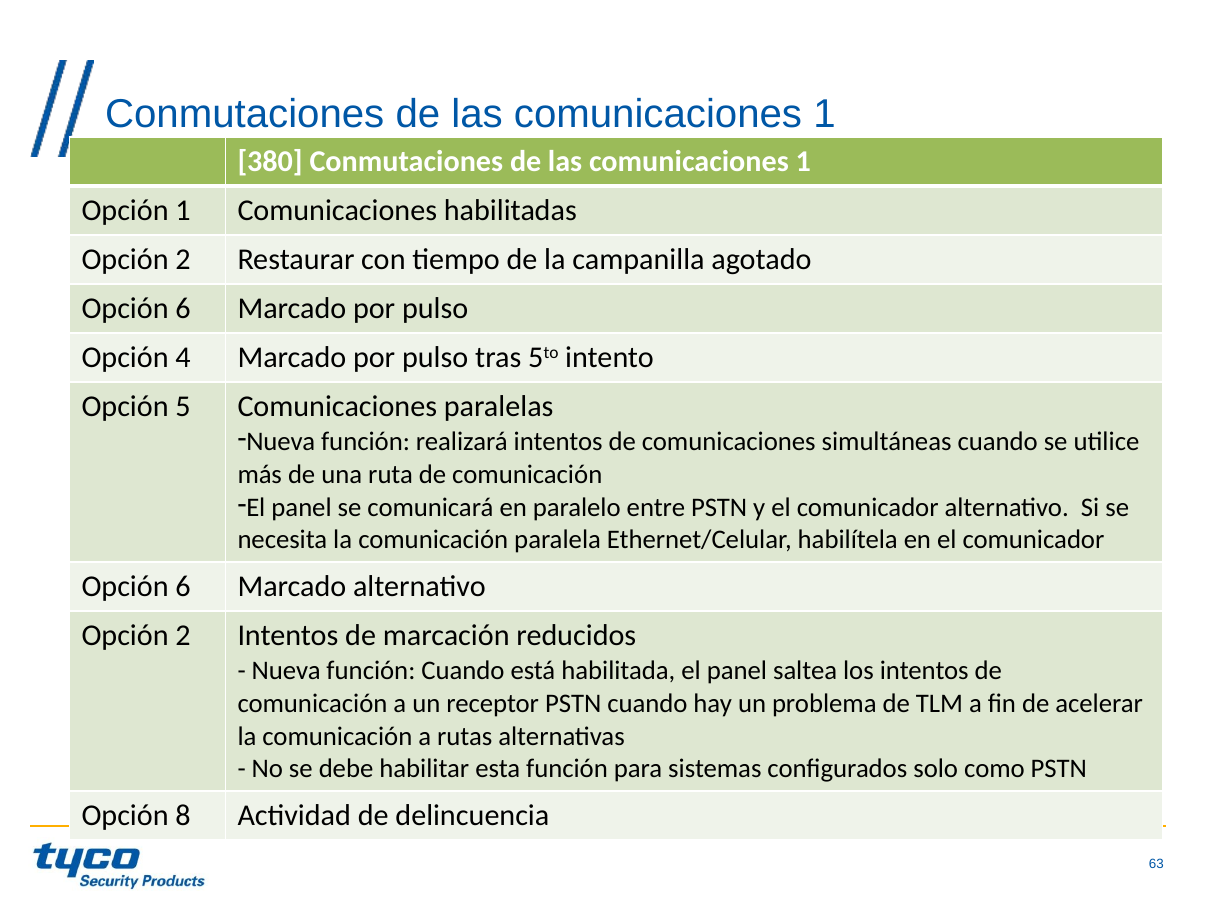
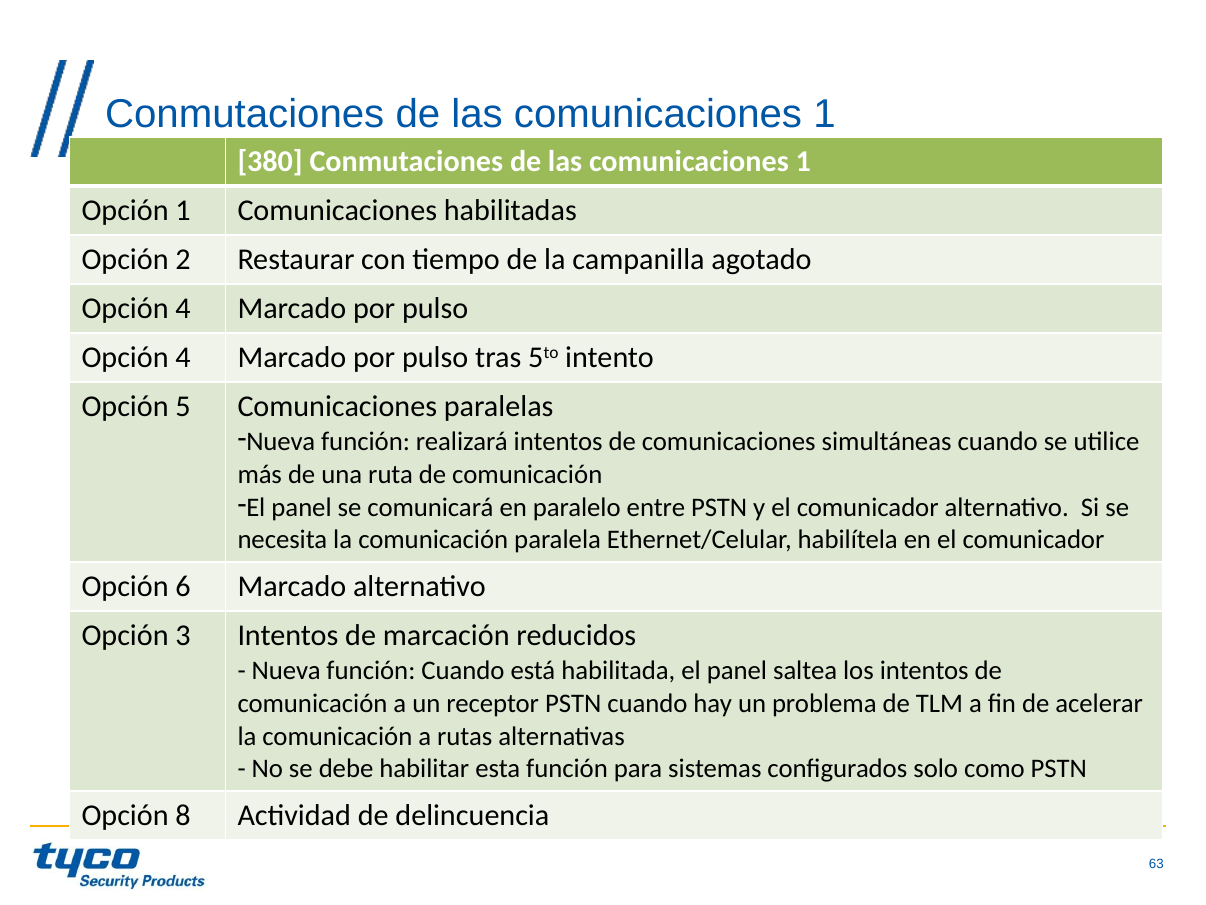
6: 6 -> 4 (183, 309)
2: 2 -> 3 (183, 636)
